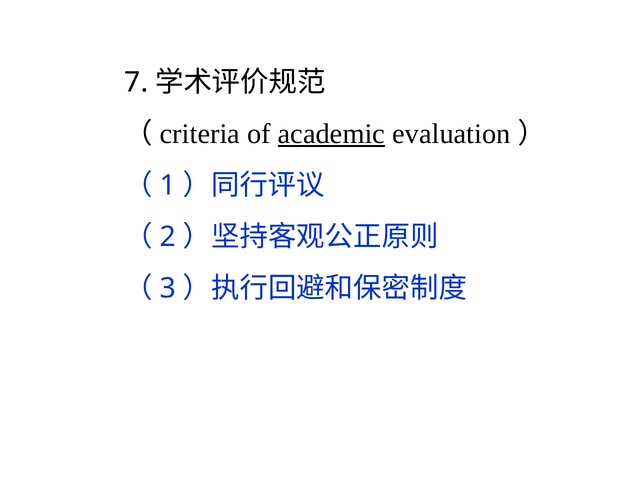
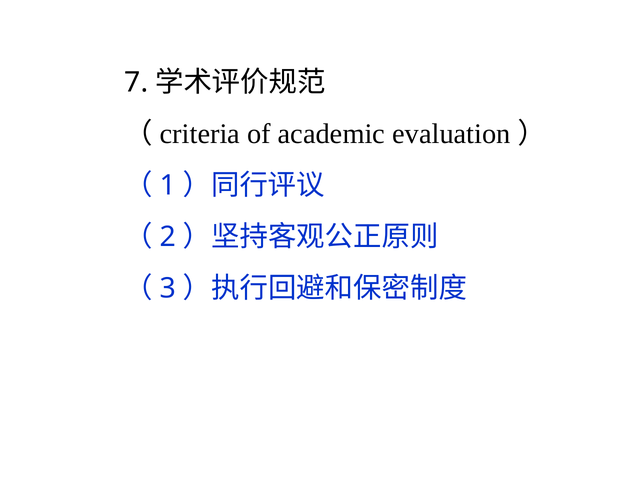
academic underline: present -> none (331, 134)
